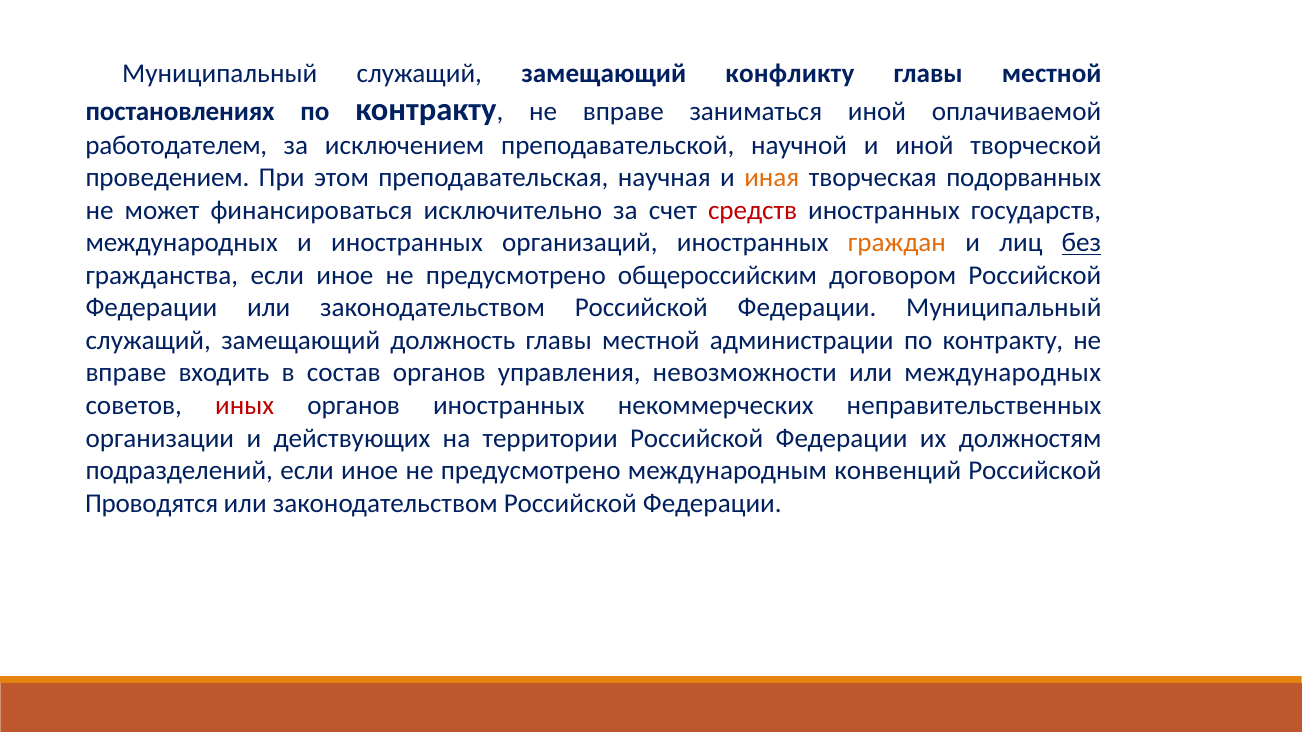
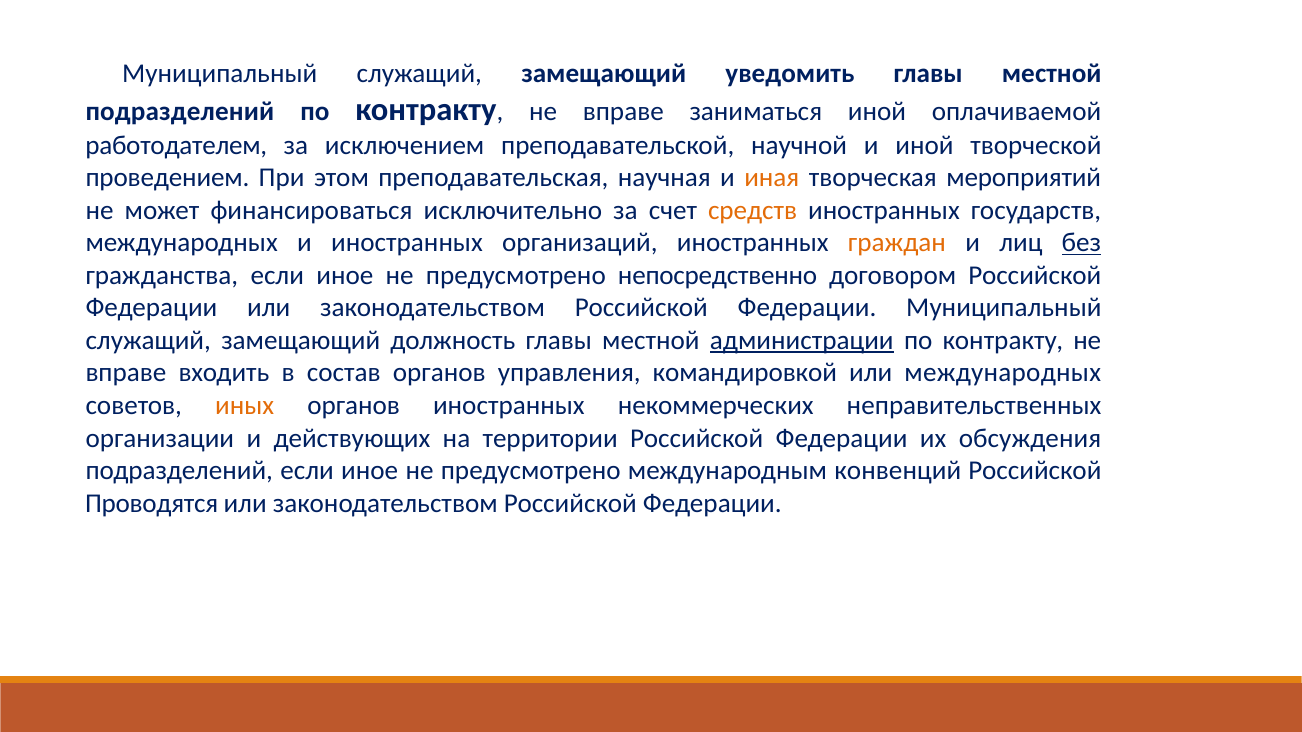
конфликту: конфликту -> уведомить (790, 74)
постановлениях: постановлениях -> подразделений (180, 112)
подорванных: подорванных -> мероприятий (1024, 178)
средств colour: red -> orange (753, 210)
общероссийским: общероссийским -> непосредственно (718, 276)
администрации underline: none -> present (802, 341)
невозможности: невозможности -> командировкой (745, 373)
иных colour: red -> orange (245, 406)
должностям: должностям -> обсуждения (1030, 438)
